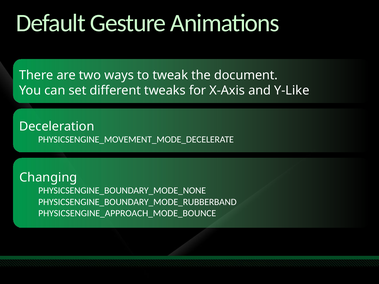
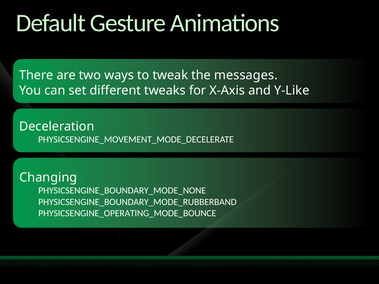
document: document -> messages (246, 75)
PHYSICSENGINE_APPROACH_MODE_BOUNCE: PHYSICSENGINE_APPROACH_MODE_BOUNCE -> PHYSICSENGINE_OPERATING_MODE_BOUNCE (127, 214)
